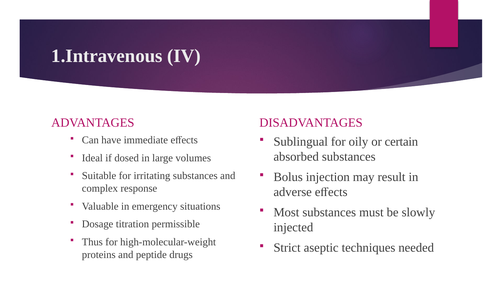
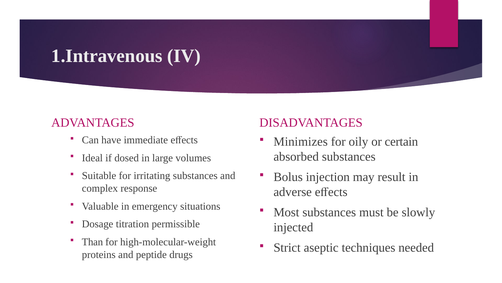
Sublingual: Sublingual -> Minimizes (301, 141)
Thus: Thus -> Than (92, 241)
